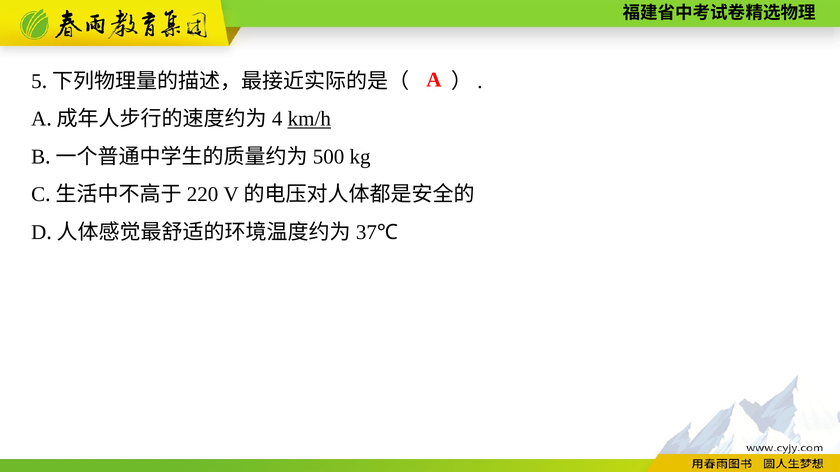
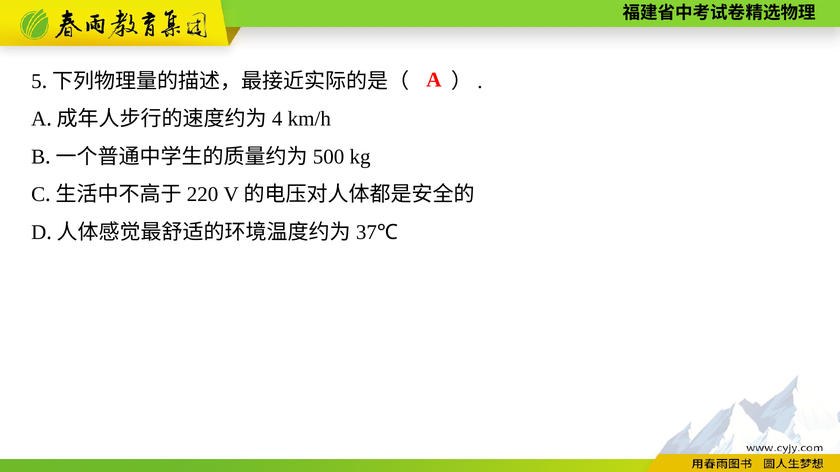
km/h underline: present -> none (309, 119)
